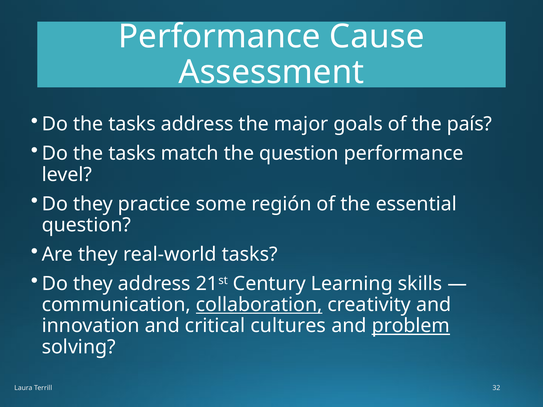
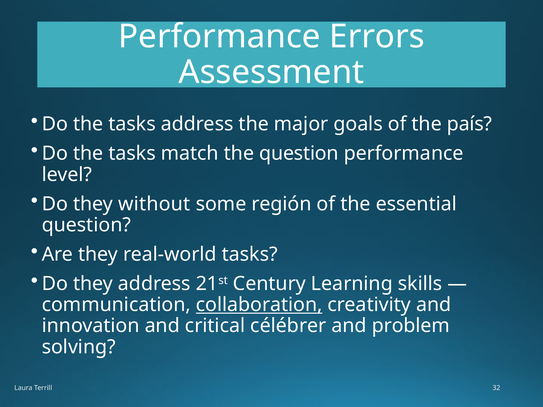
Cause: Cause -> Errors (377, 36)
practice: practice -> without (154, 204)
cultures: cultures -> célébrer (288, 326)
problem underline: present -> none (411, 326)
